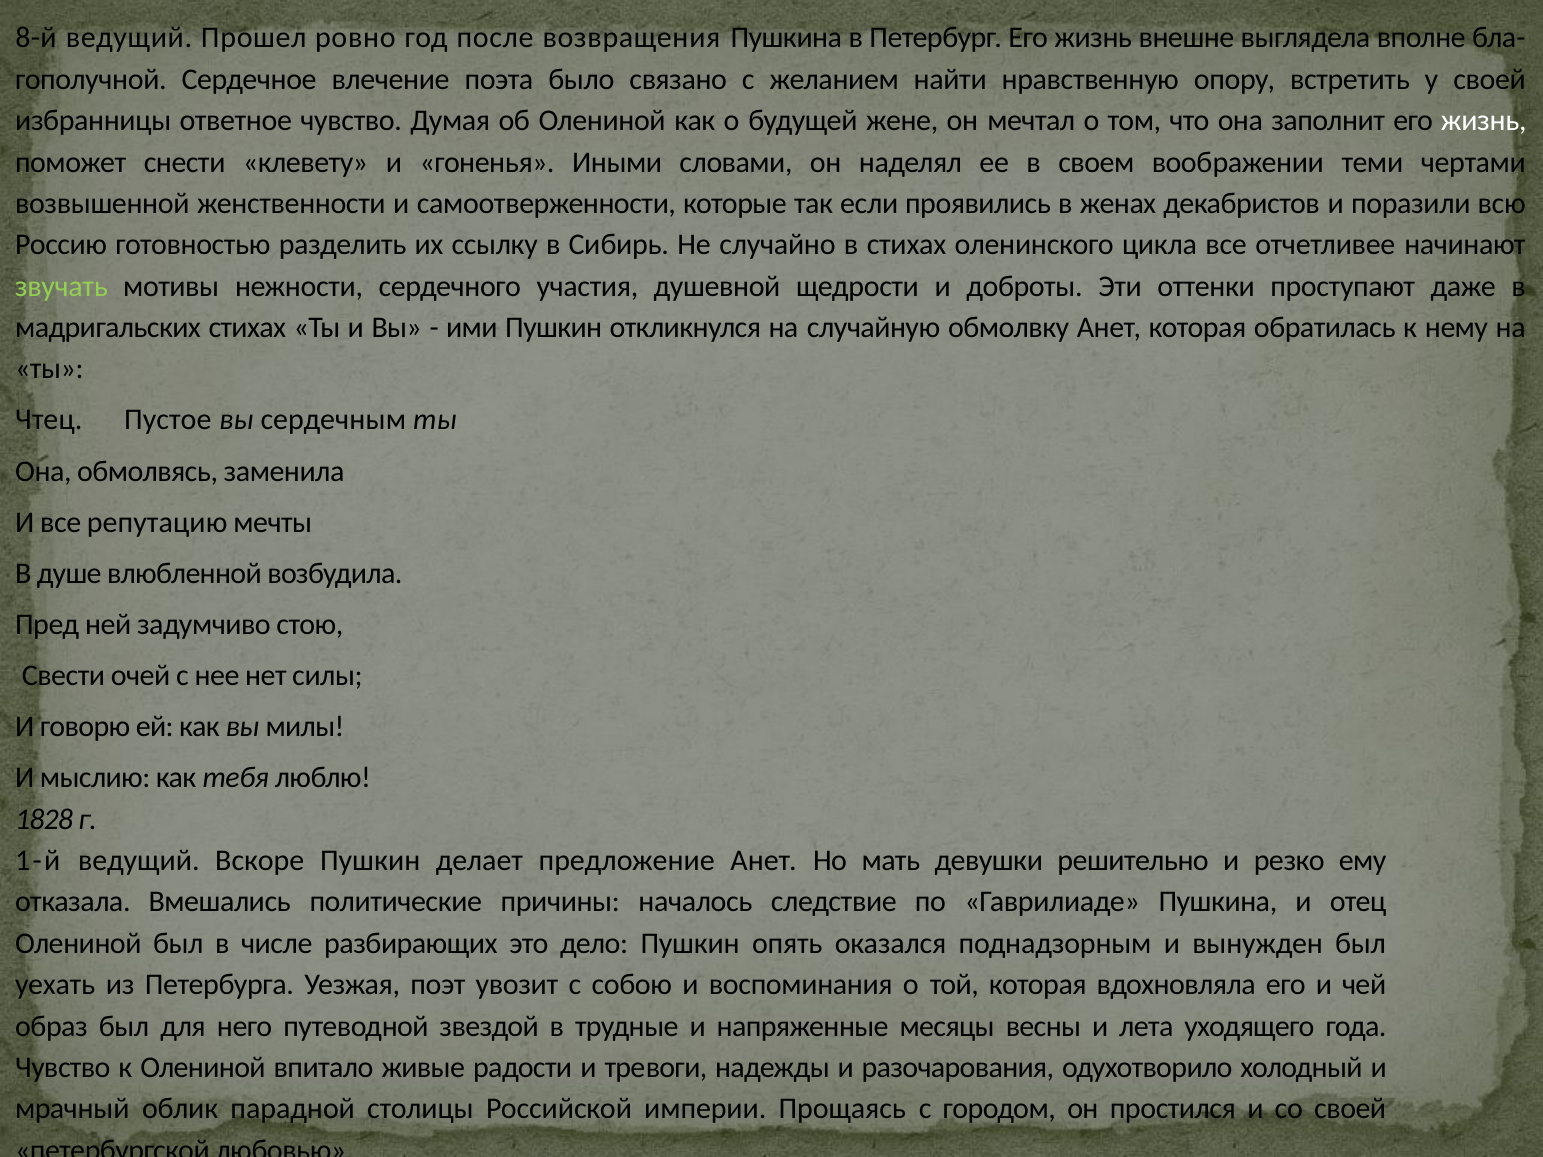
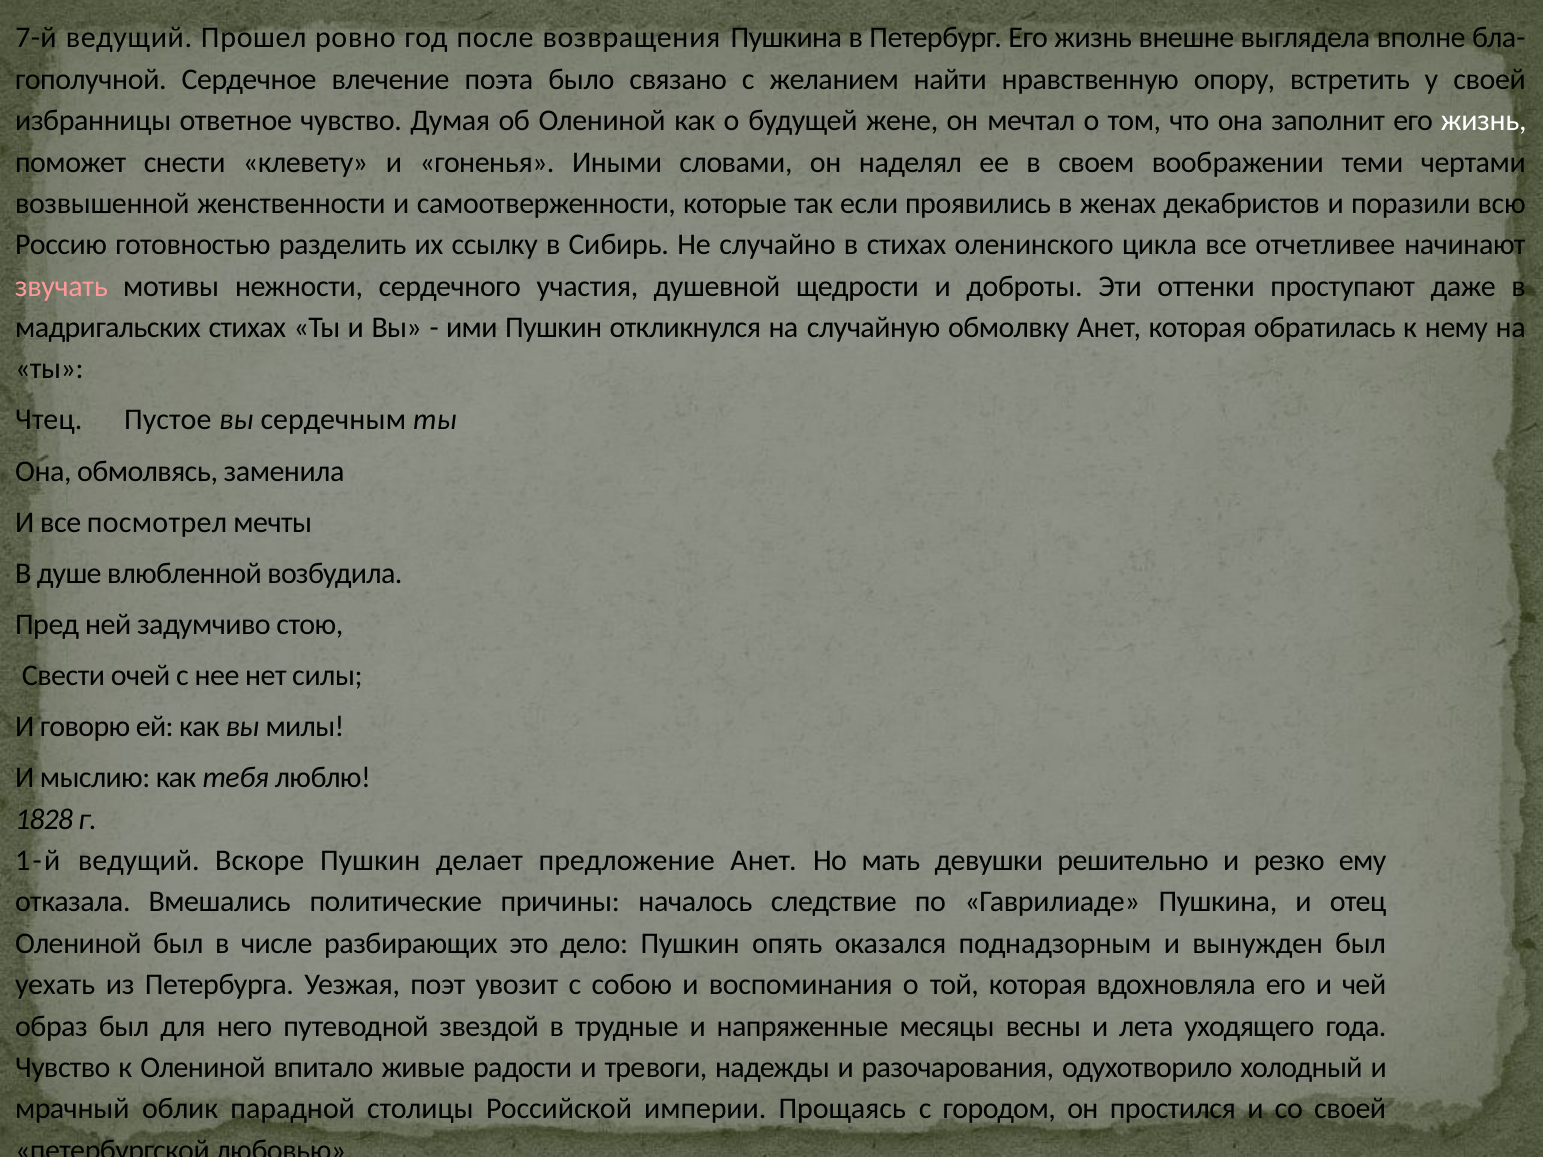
8-й: 8-й -> 7-й (36, 38)
звучать colour: light green -> pink (61, 286)
репутацию: репутацию -> посмотрел (157, 522)
